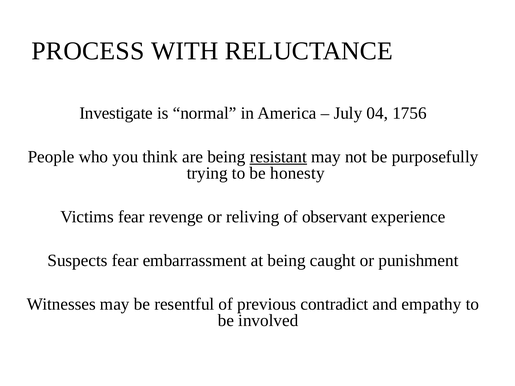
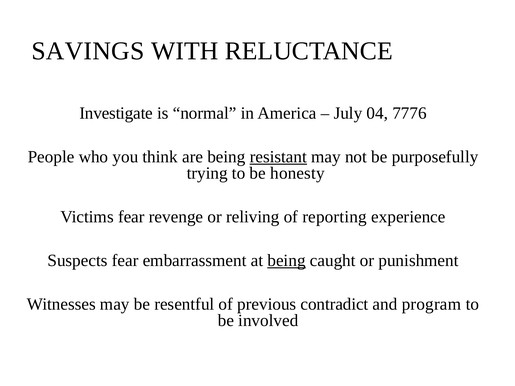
PROCESS: PROCESS -> SAVINGS (88, 51)
1756: 1756 -> 7776 (410, 113)
observant: observant -> reporting (335, 217)
being underline: none -> present (287, 261)
empathy: empathy -> program (431, 304)
